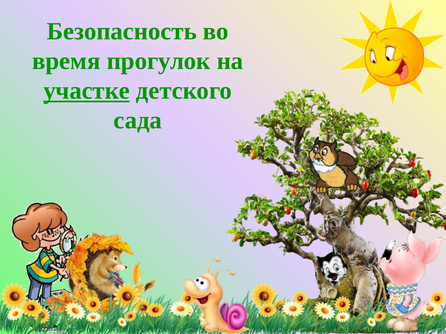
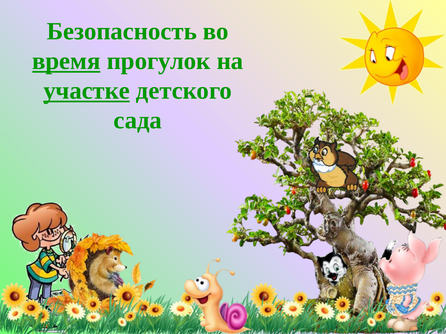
время underline: none -> present (66, 61)
